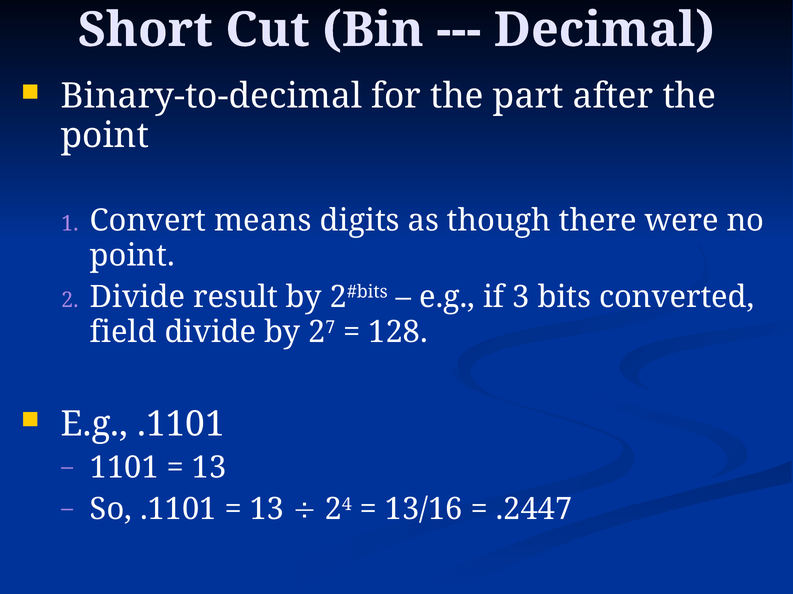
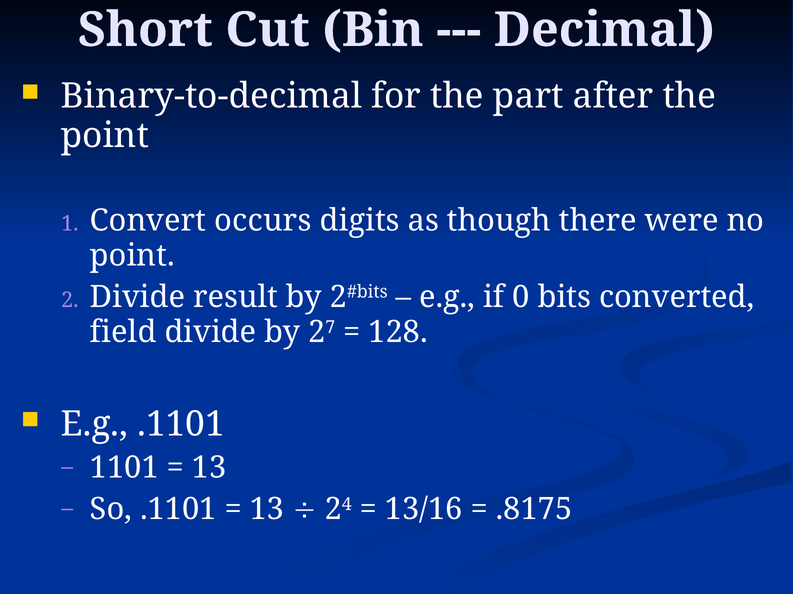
means: means -> occurs (263, 221)
3: 3 -> 0 (521, 297)
.2447: .2447 -> .8175 (534, 510)
